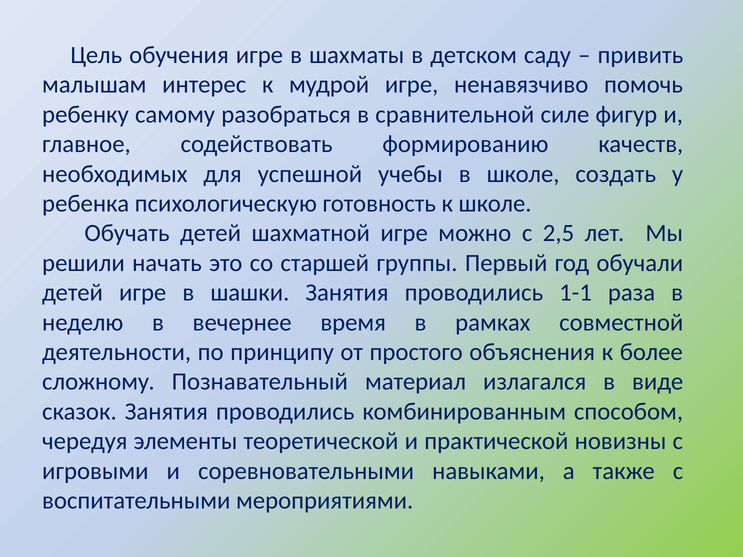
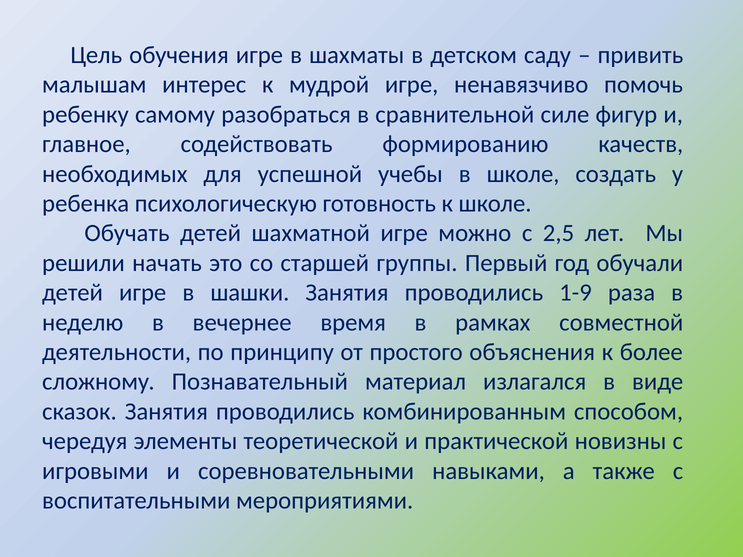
1-1: 1-1 -> 1-9 (576, 293)
